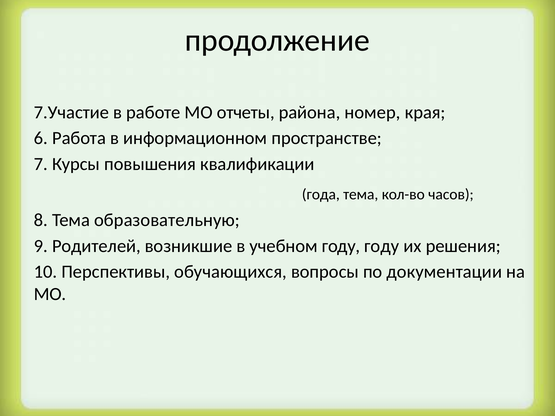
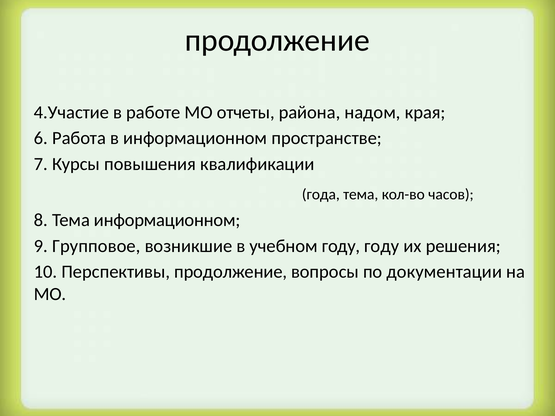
7.Участие: 7.Участие -> 4.Участие (72, 112)
номер: номер -> надом (373, 112)
Тема образовательную: образовательную -> информационном (167, 220)
Родителей: Родителей -> Групповое (96, 246)
Перспективы обучающихся: обучающихся -> продолжение (231, 272)
